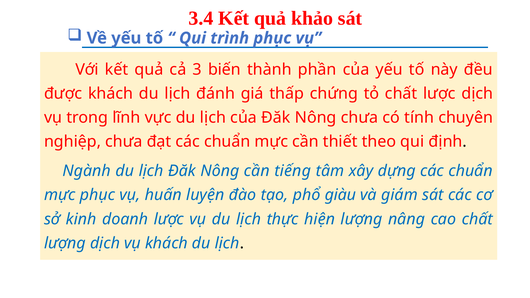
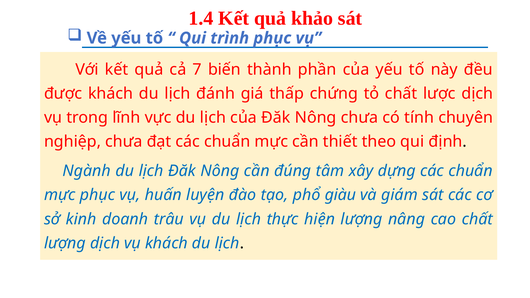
3.4: 3.4 -> 1.4 (201, 18)
3: 3 -> 7 (197, 69)
tiếng: tiếng -> đúng (293, 171)
doanh lược: lược -> trâu (169, 219)
